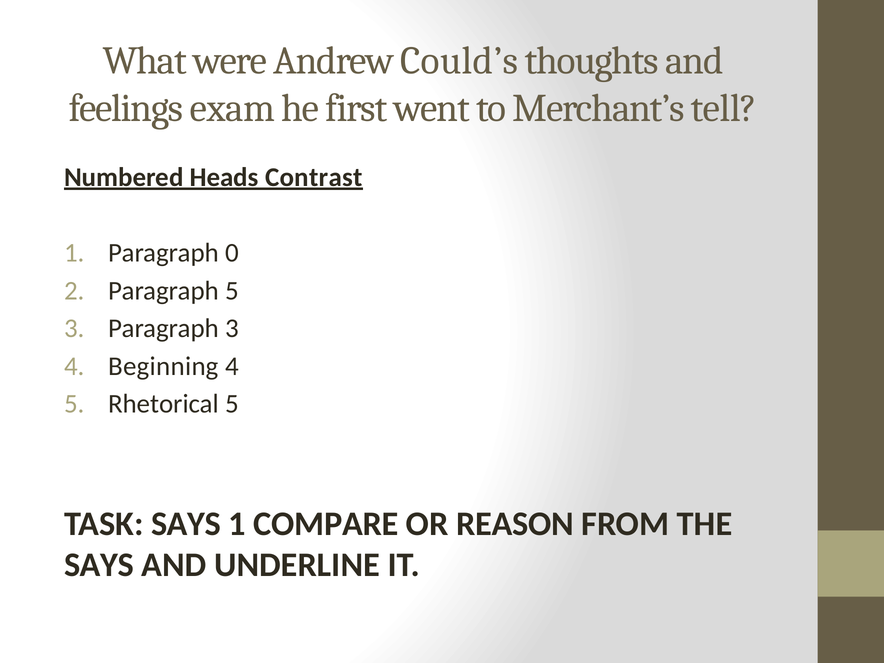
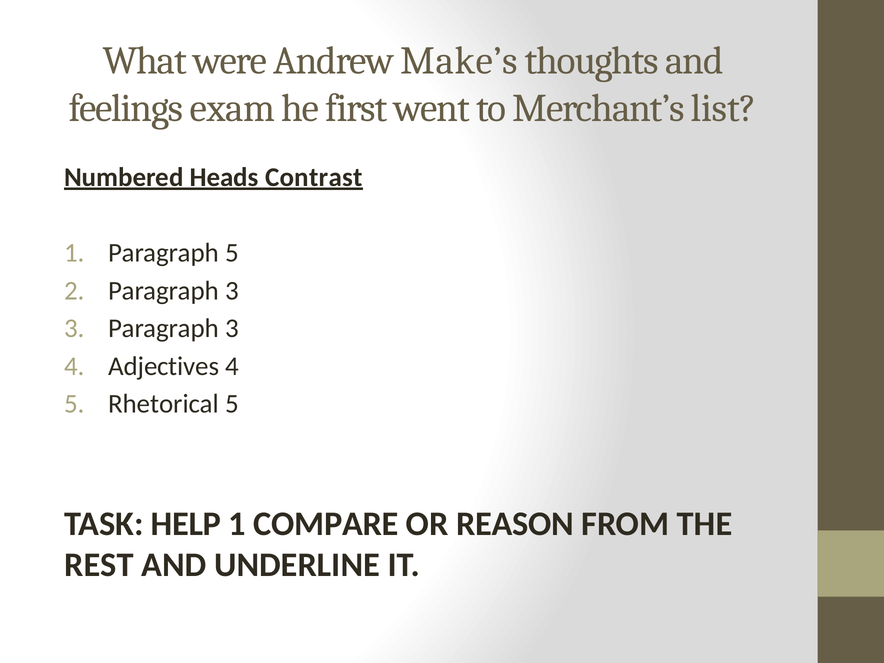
Could’s: Could’s -> Make’s (459, 61)
tell: tell -> list (724, 108)
Paragraph 0: 0 -> 5 (232, 253)
2 Paragraph 5: 5 -> 3 (232, 291)
Beginning: Beginning -> Adjectives (164, 366)
TASK SAYS: SAYS -> HELP (186, 524)
SAYS: SAYS -> REST (99, 565)
